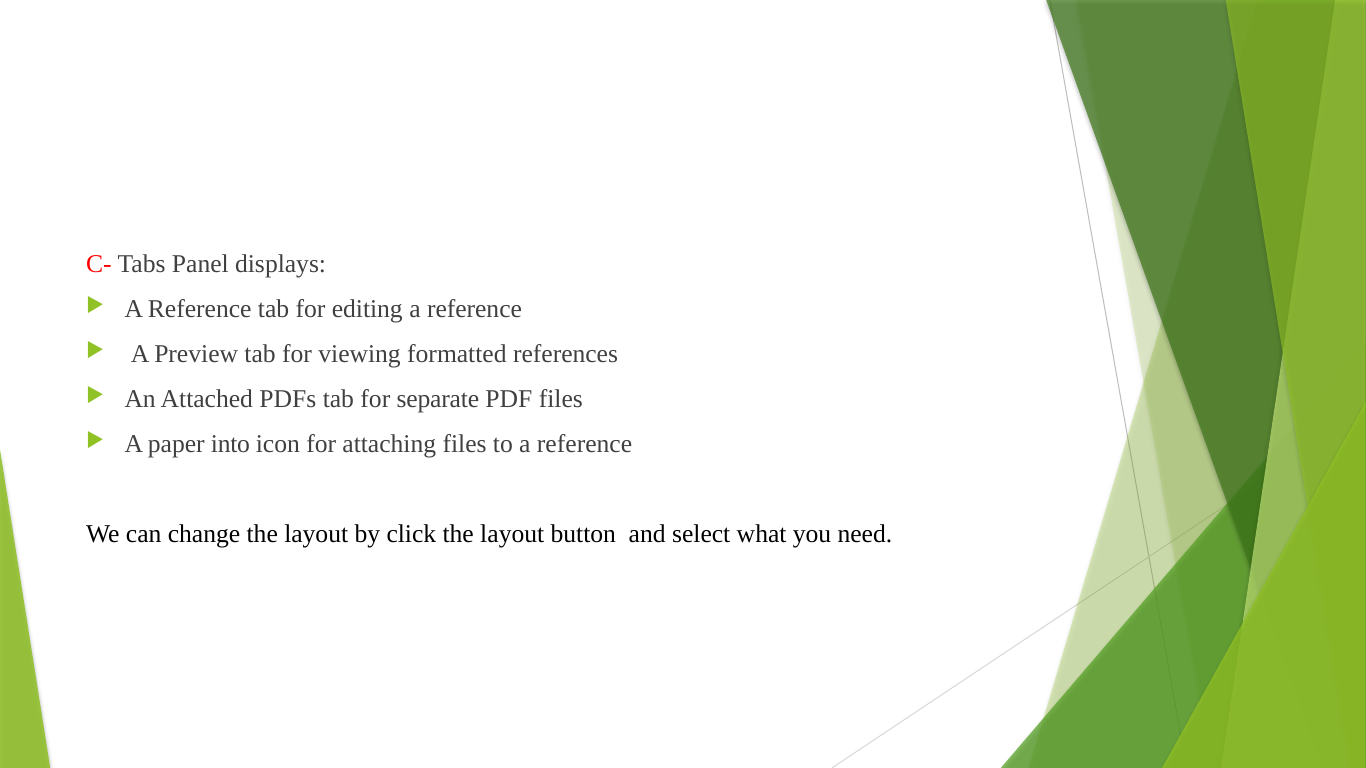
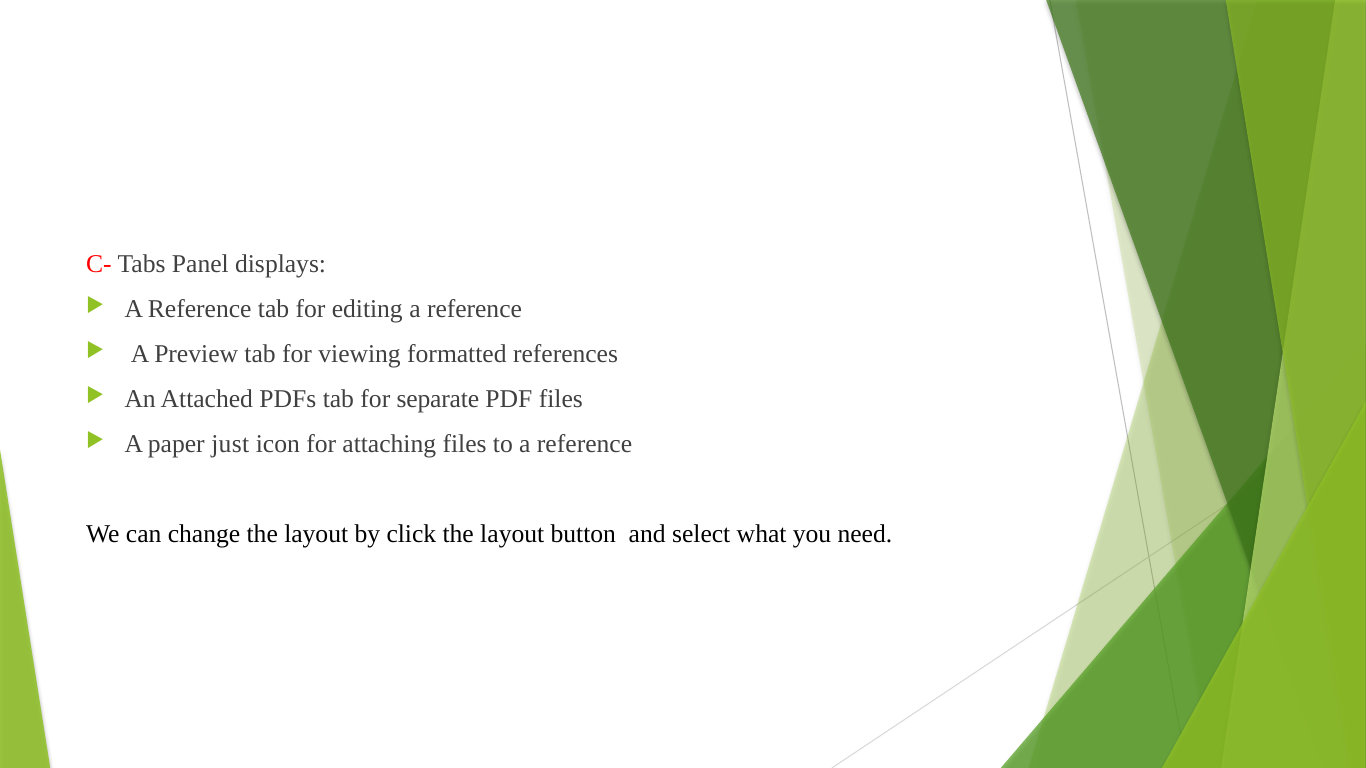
into: into -> just (230, 444)
